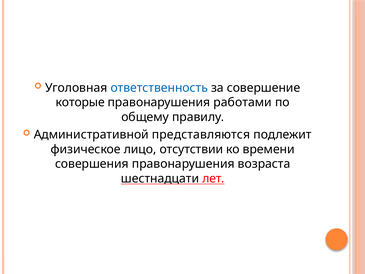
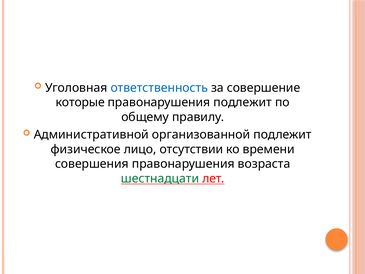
правонарушения работами: работами -> подлежит (243, 102)
представляются: представляются -> организованной (201, 135)
шестнадцати colour: black -> green (160, 178)
